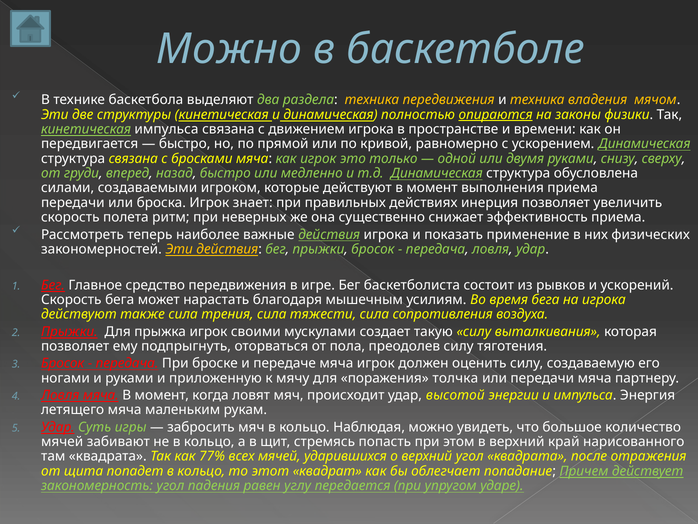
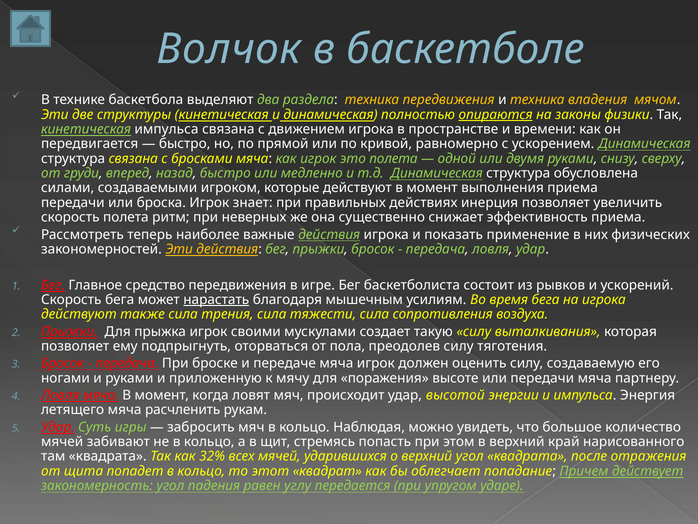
Можно: Можно -> Волчок (229, 49)
это только: только -> полета (393, 158)
нарастать underline: none -> present (216, 300)
толчка: толчка -> высоте (455, 378)
маленьким: маленьким -> расчленить (183, 410)
77%: 77% -> 32% (212, 456)
